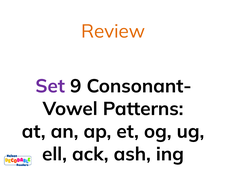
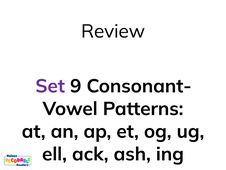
Review colour: orange -> black (113, 31)
